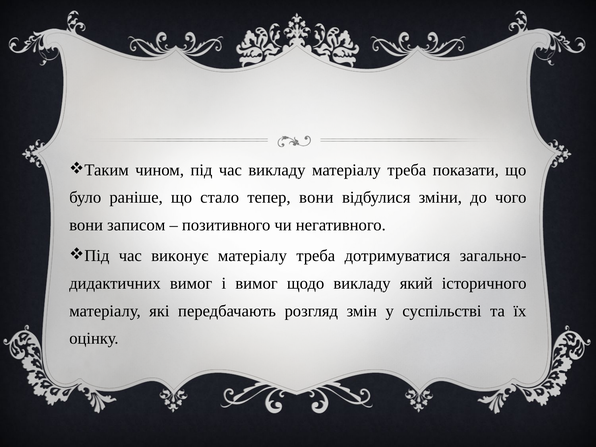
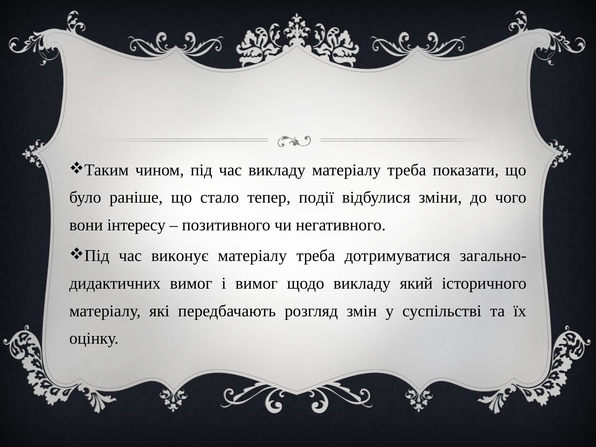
тепер вони: вони -> події (316, 197)
записом: записом -> інтересу (136, 225)
